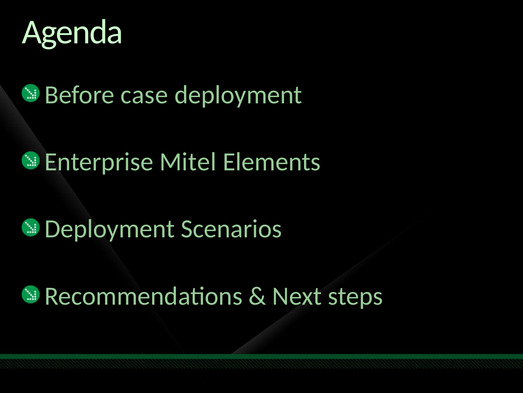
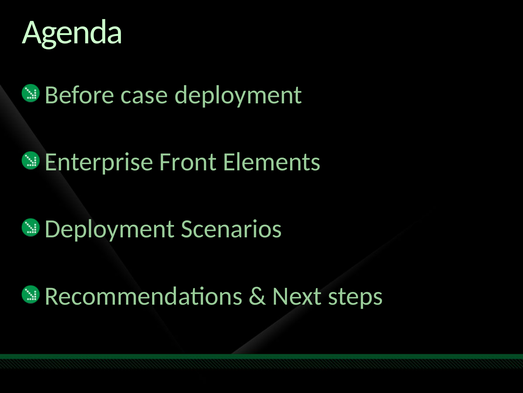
Mitel: Mitel -> Front (188, 162)
